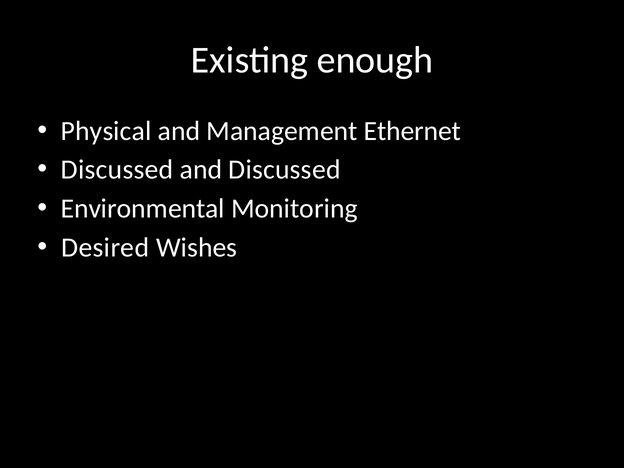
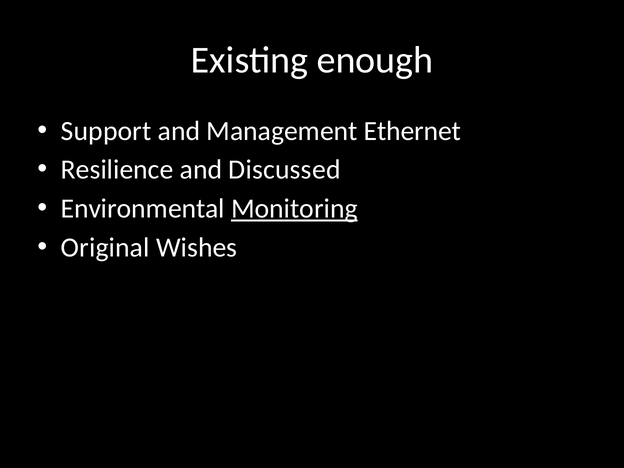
Physical: Physical -> Support (106, 131)
Discussed: Discussed -> Resilience (117, 170)
Monitoring underline: none -> present (294, 209)
Desired: Desired -> Original (105, 247)
